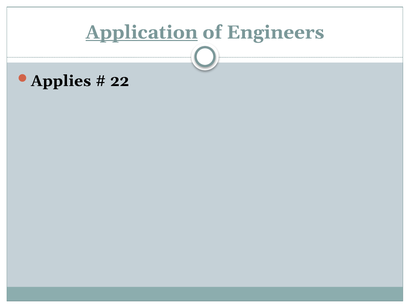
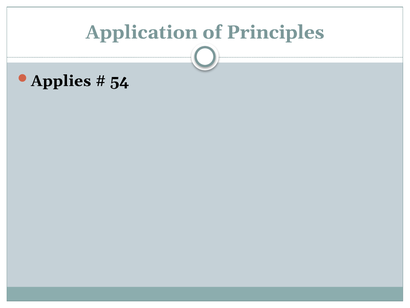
Application underline: present -> none (142, 32)
Engineers: Engineers -> Principles (275, 32)
22: 22 -> 54 (120, 81)
